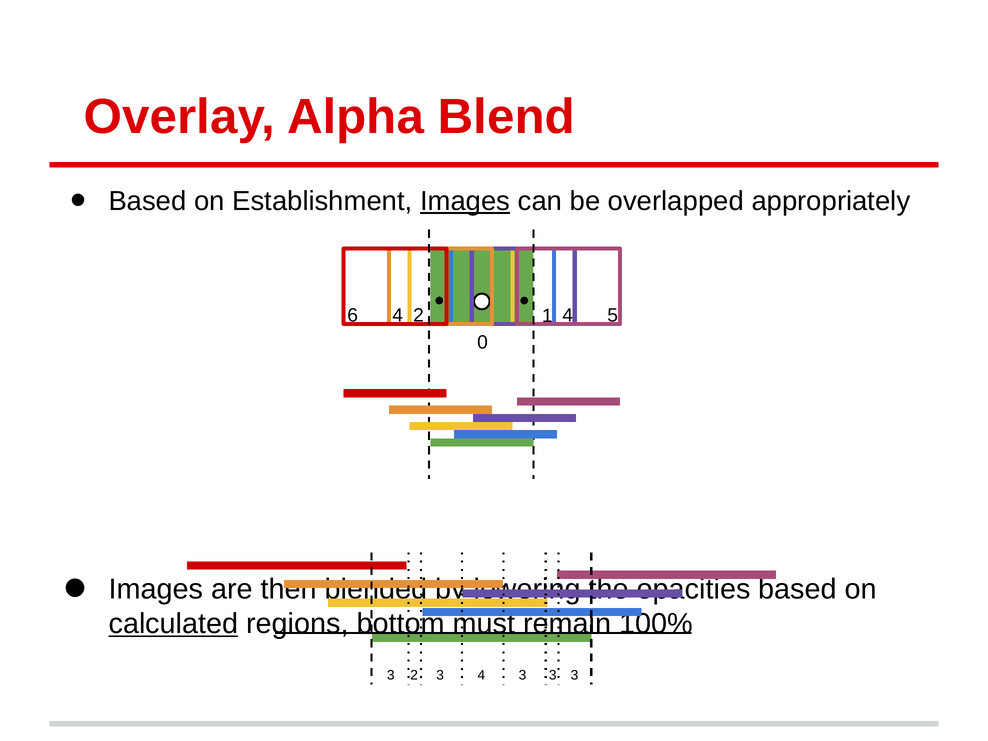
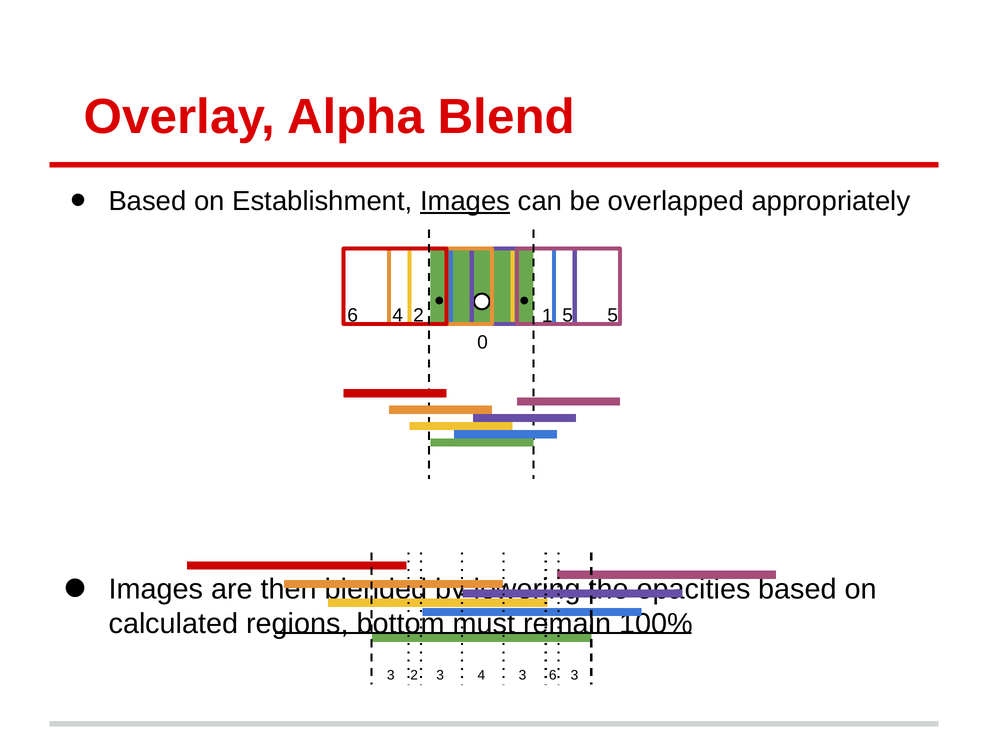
2 4: 4 -> 5 (568, 316)
calculated underline: present -> none (173, 624)
2 3: 3 -> 6 (553, 675)
